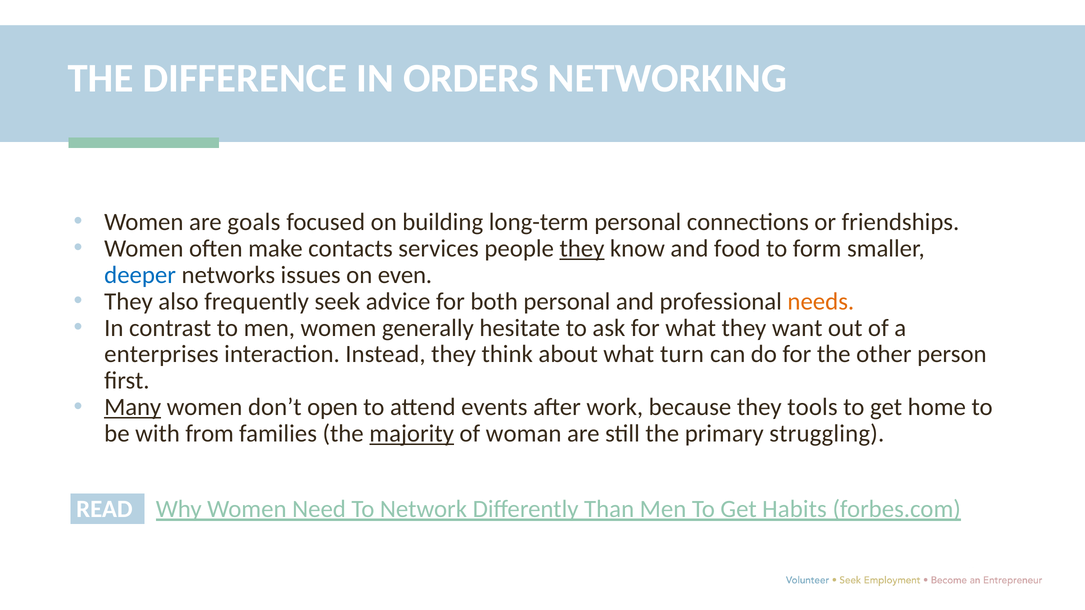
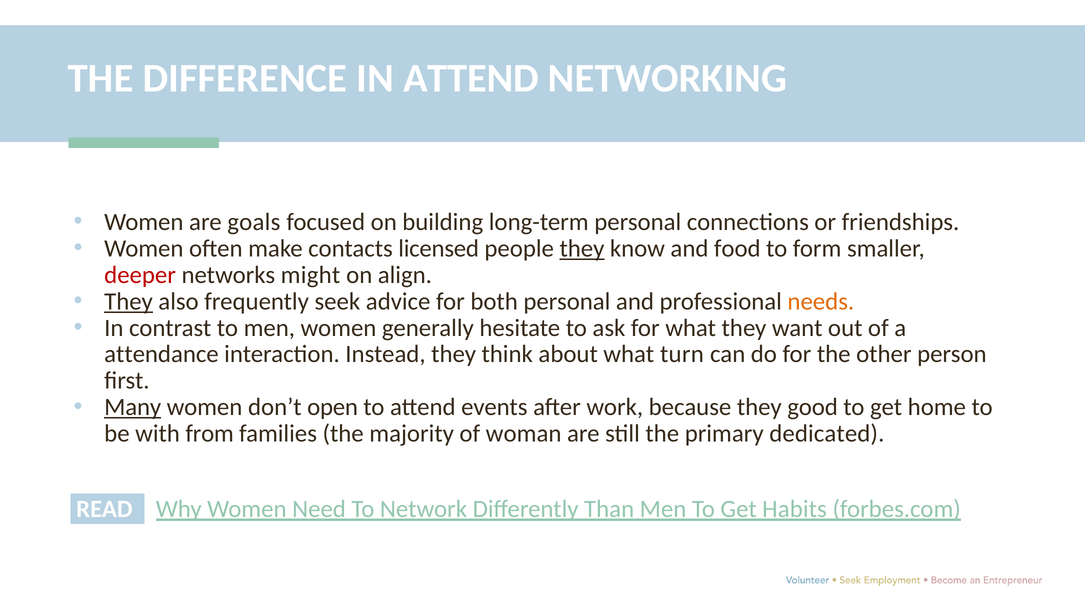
IN ORDERS: ORDERS -> ATTEND (471, 78)
services: services -> licensed (439, 249)
deeper colour: blue -> red (140, 275)
issues: issues -> might (311, 275)
even: even -> align (405, 275)
They underline: none -> present (129, 302)
enterprises: enterprises -> attendance (161, 354)
tools: tools -> good (813, 407)
majority underline: present -> none (412, 434)
struggling: struggling -> dedicated (827, 434)
